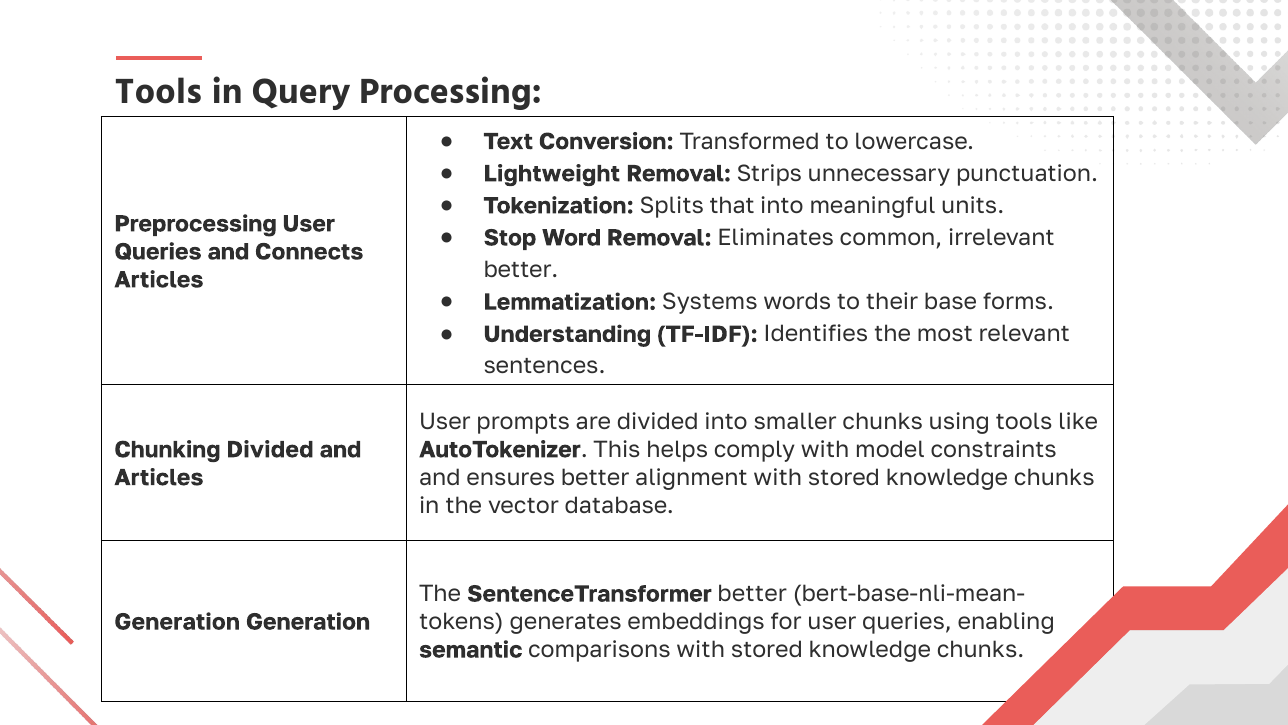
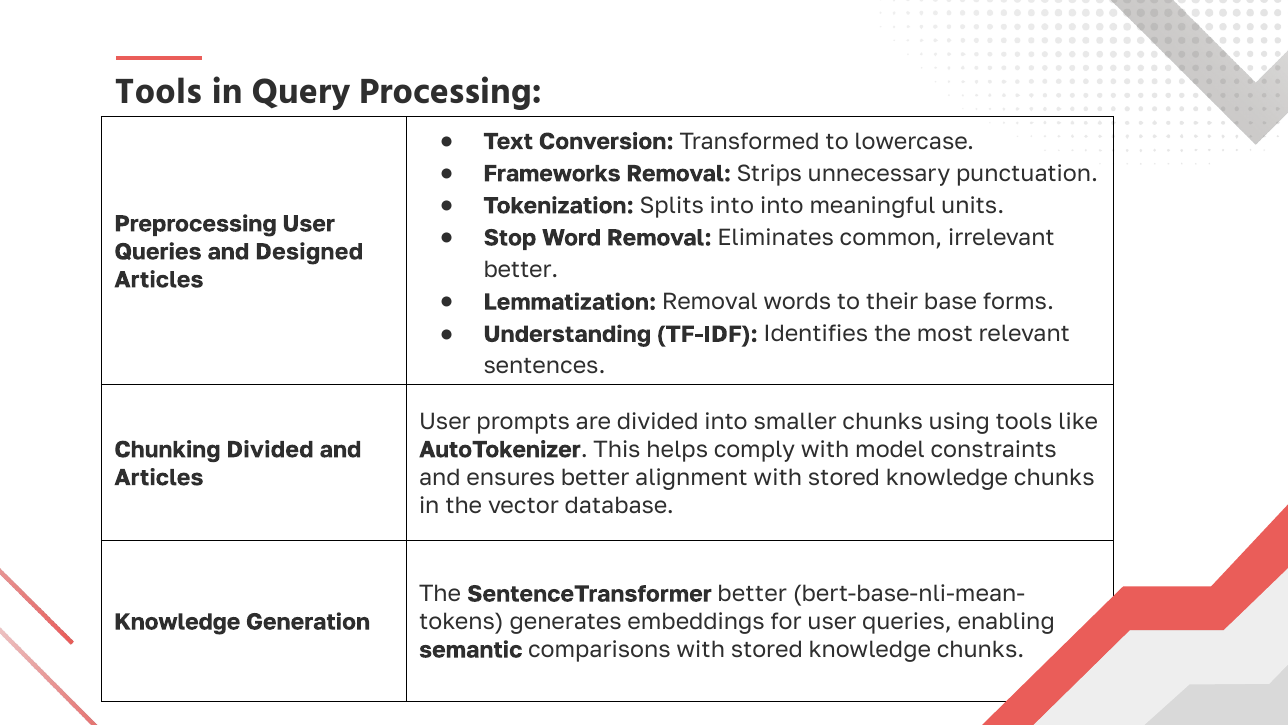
Lightweight: Lightweight -> Frameworks (552, 173)
Splits that: that -> into (732, 206)
Connects: Connects -> Designed (309, 252)
Lemmatization Systems: Systems -> Removal (710, 302)
Generation: Generation -> Knowledge (177, 621)
